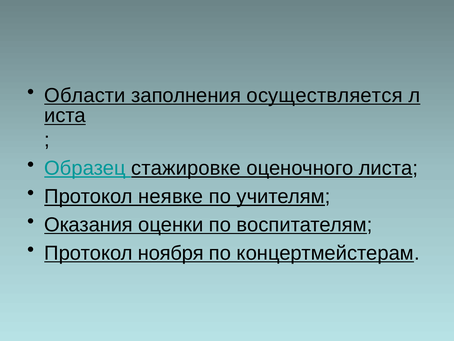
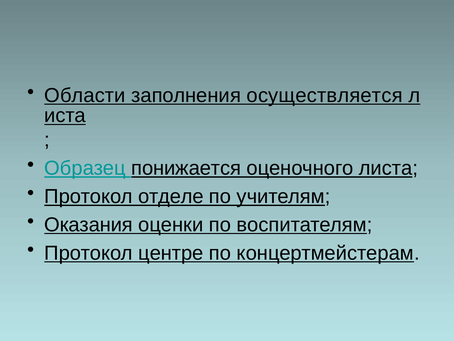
стажировке: стажировке -> понижается (186, 168)
неявке: неявке -> отделе (171, 196)
ноября: ноября -> центре (171, 253)
